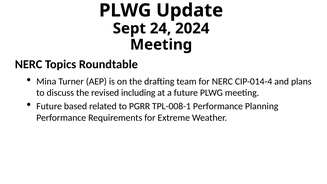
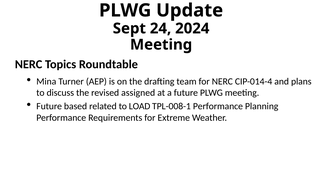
including: including -> assigned (138, 93)
PGRR: PGRR -> LOAD (140, 106)
